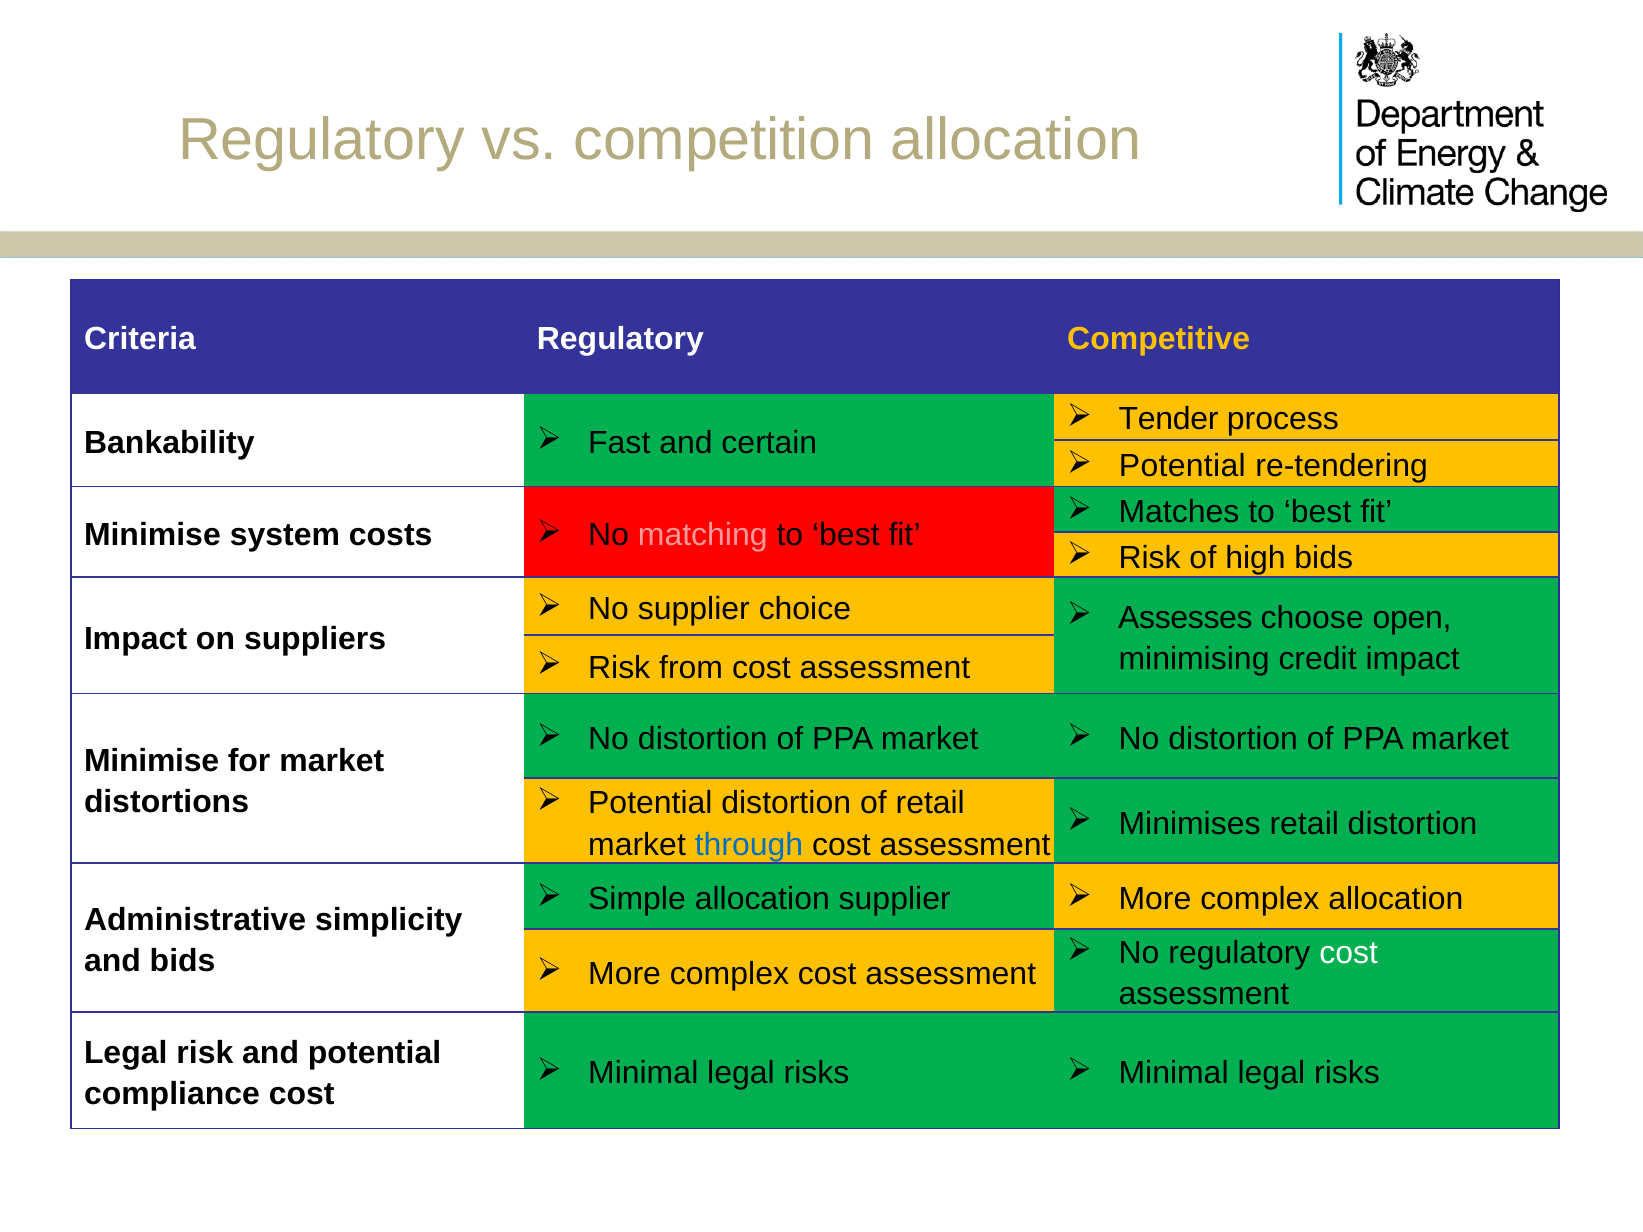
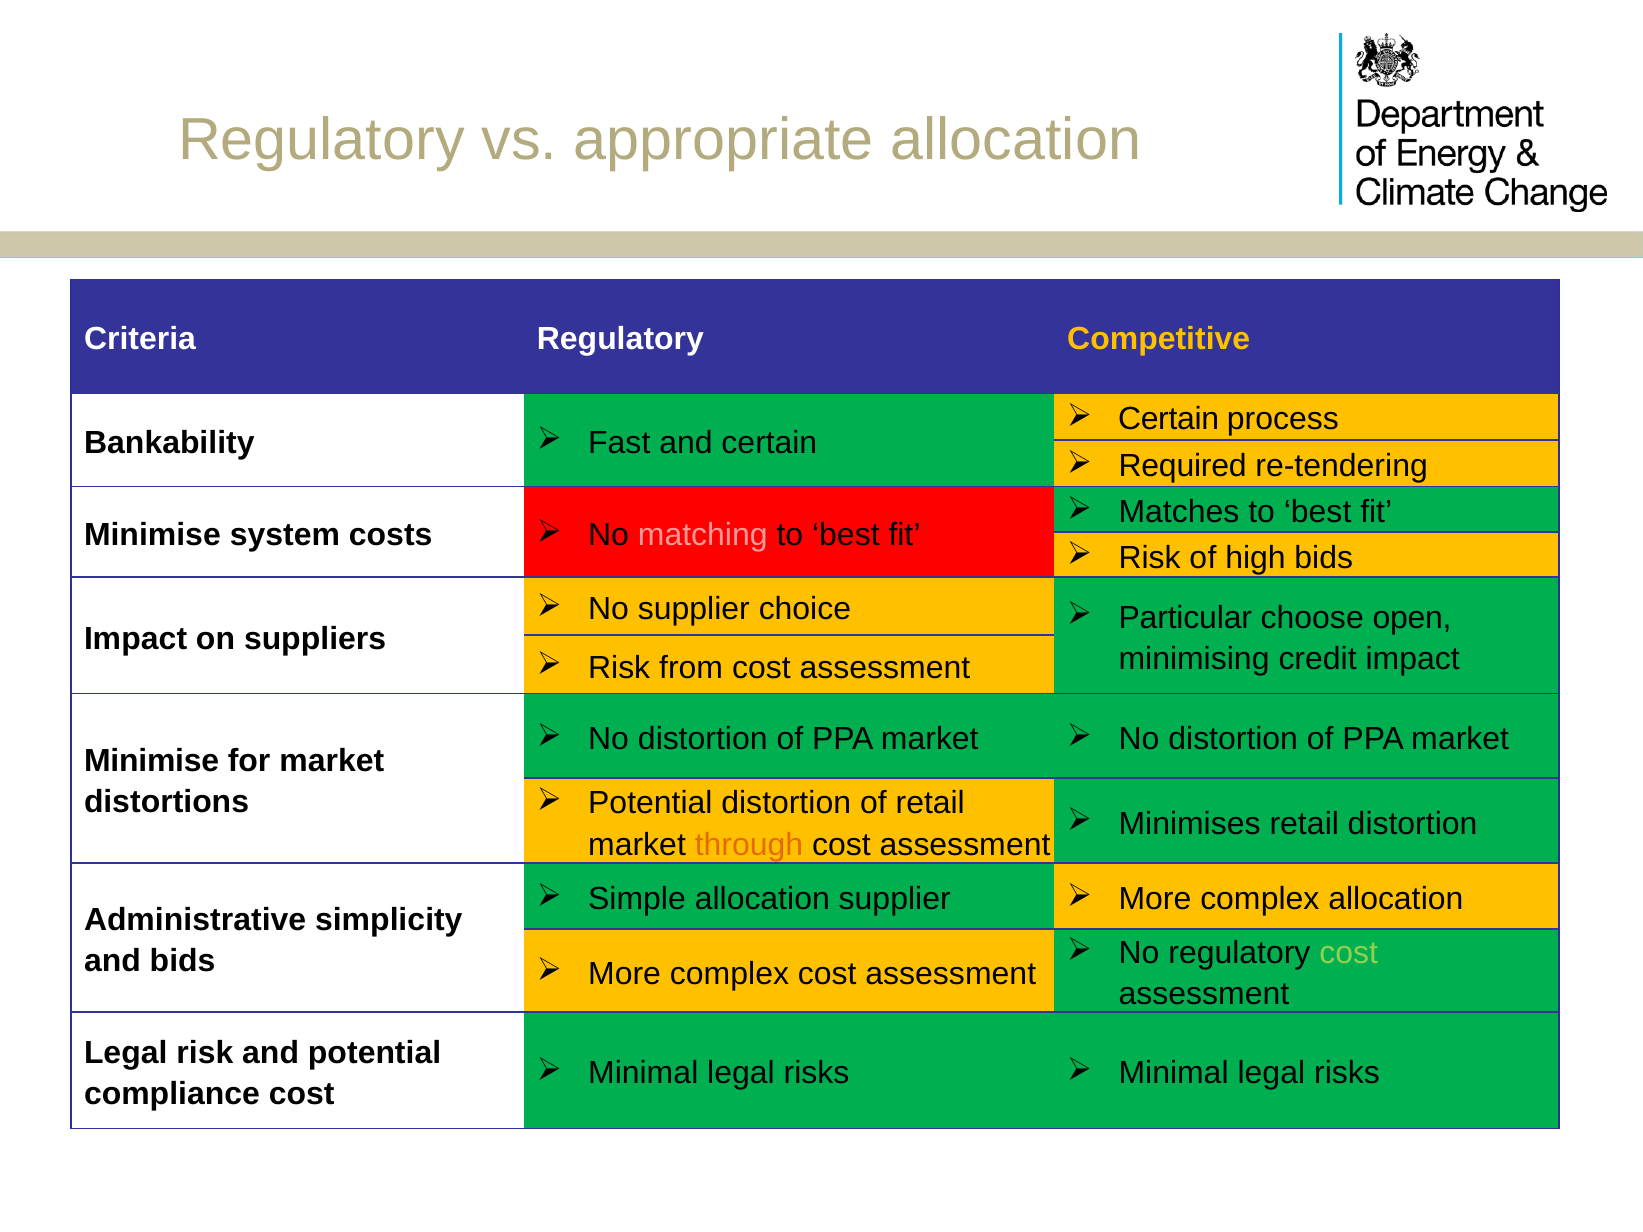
competition: competition -> appropriate (724, 140)
Tender: Tender -> Certain (1169, 419)
Potential: Potential -> Required (1183, 466)
Assesses: Assesses -> Particular (1185, 618)
through colour: blue -> orange (749, 845)
cost colour: white -> light green (1349, 953)
